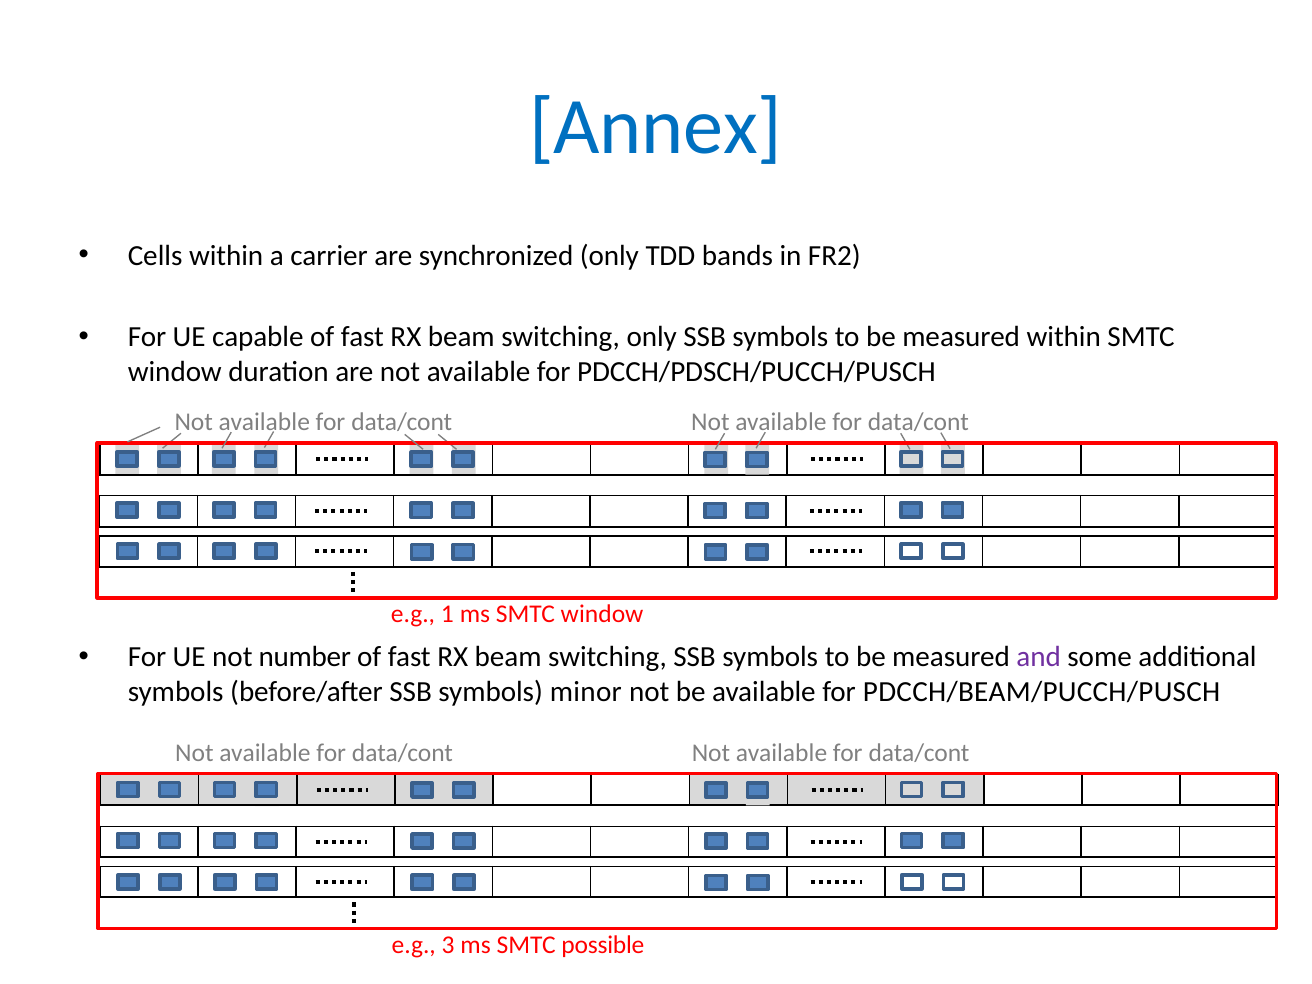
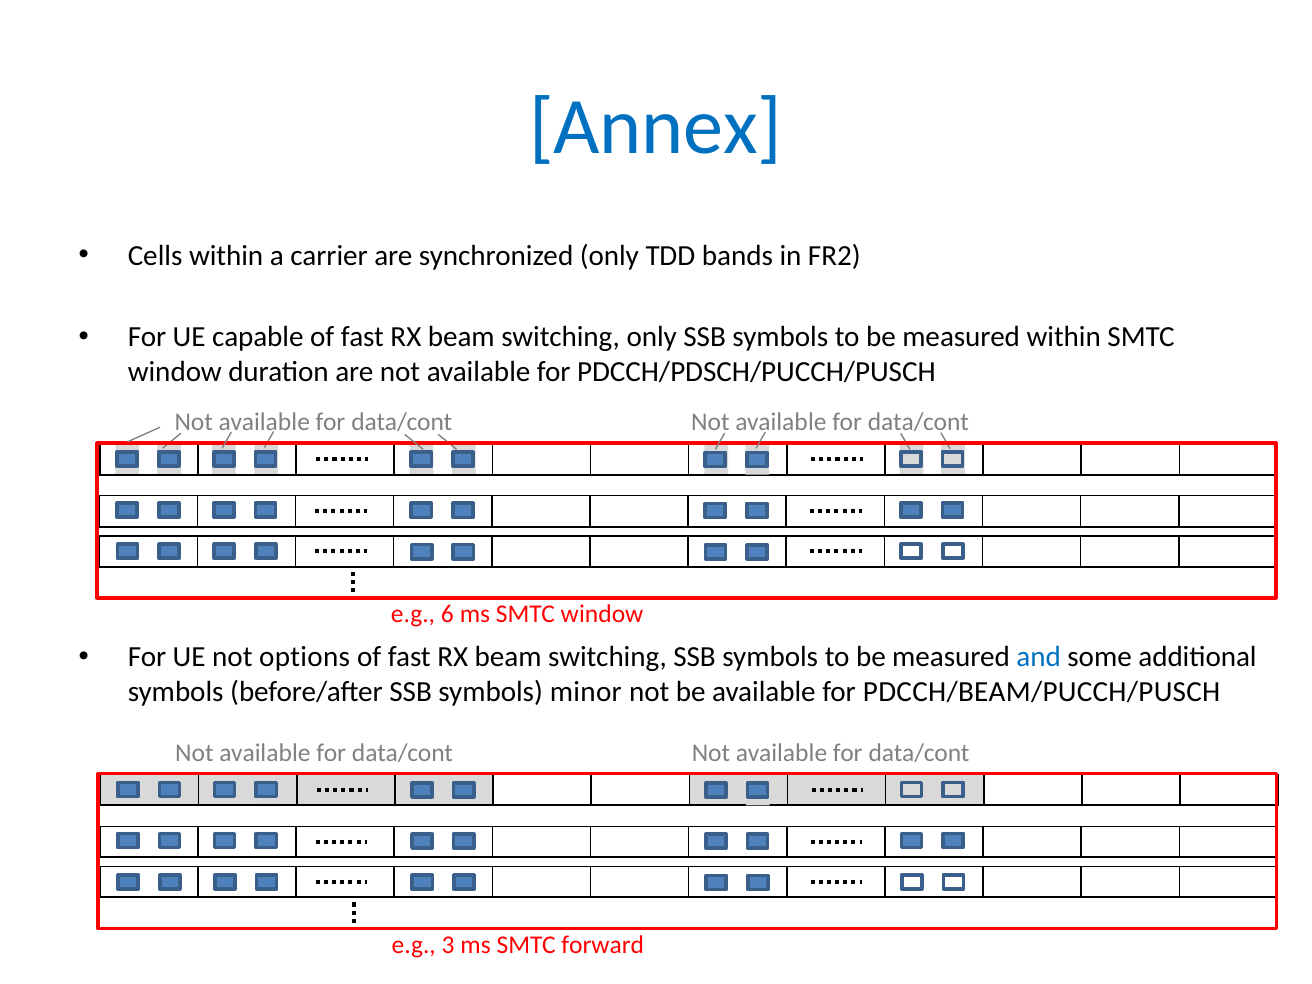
1: 1 -> 6 (447, 614)
number: number -> options (305, 657)
and colour: purple -> blue (1039, 657)
possible: possible -> forward (603, 945)
